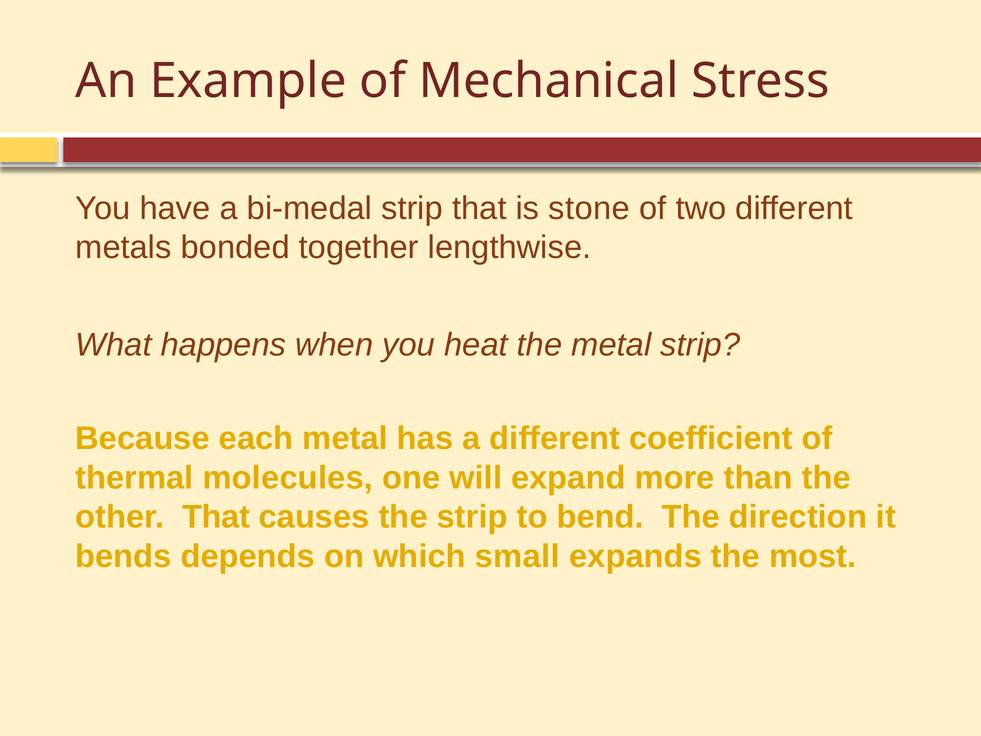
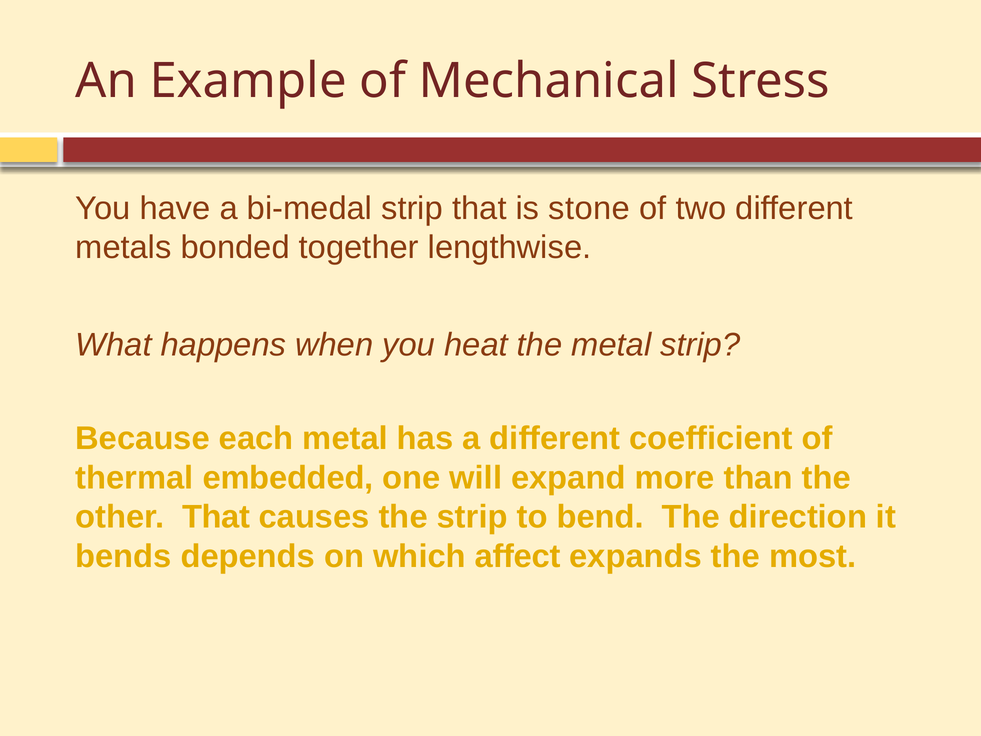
molecules: molecules -> embedded (288, 478)
small: small -> affect (518, 556)
